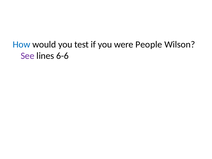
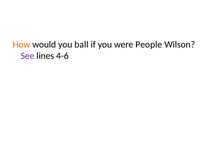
How colour: blue -> orange (21, 44)
test: test -> ball (81, 44)
6-6: 6-6 -> 4-6 (63, 56)
